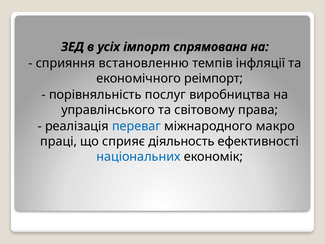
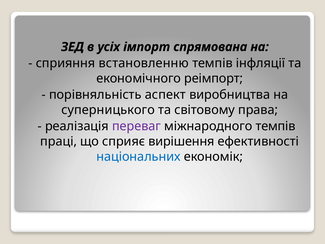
послуг: послуг -> аспект (165, 95)
управлінського: управлінського -> суперницького (108, 110)
переваг colour: blue -> purple (136, 126)
міжнародного макро: макро -> темпів (275, 126)
діяльность: діяльность -> вирішення (181, 141)
